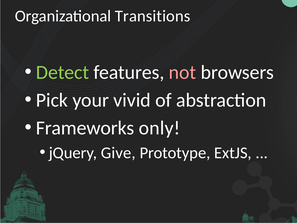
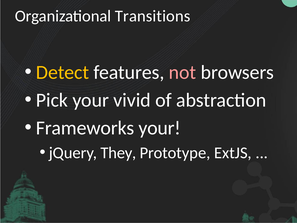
Detect colour: light green -> yellow (62, 72)
Frameworks only: only -> your (160, 128)
Give: Give -> They (118, 153)
